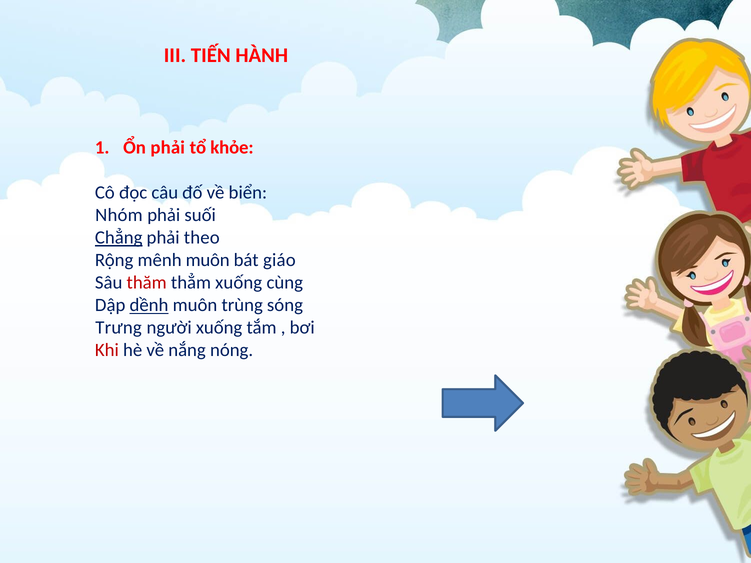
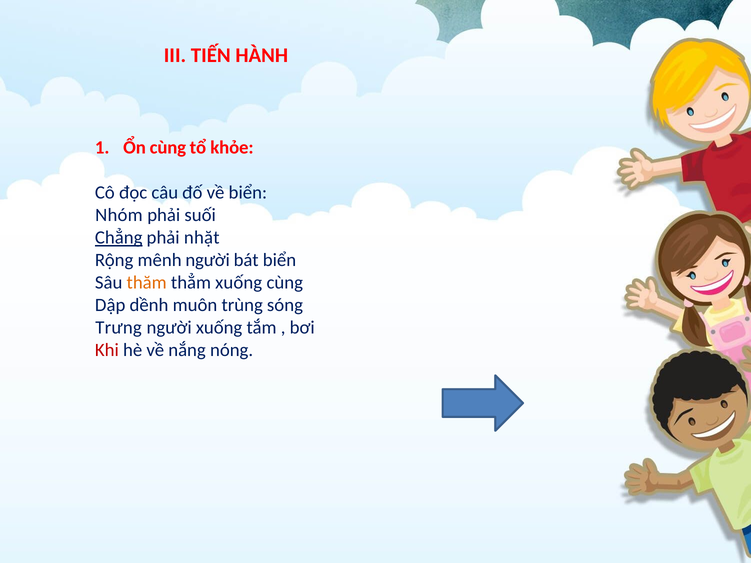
Ổn phải: phải -> cùng (168, 148)
theo: theo -> nhặt (202, 238)
mênh muôn: muôn -> người (208, 260)
bát giáo: giáo -> biển (279, 260)
thăm colour: red -> orange (147, 283)
dềnh underline: present -> none (149, 305)
